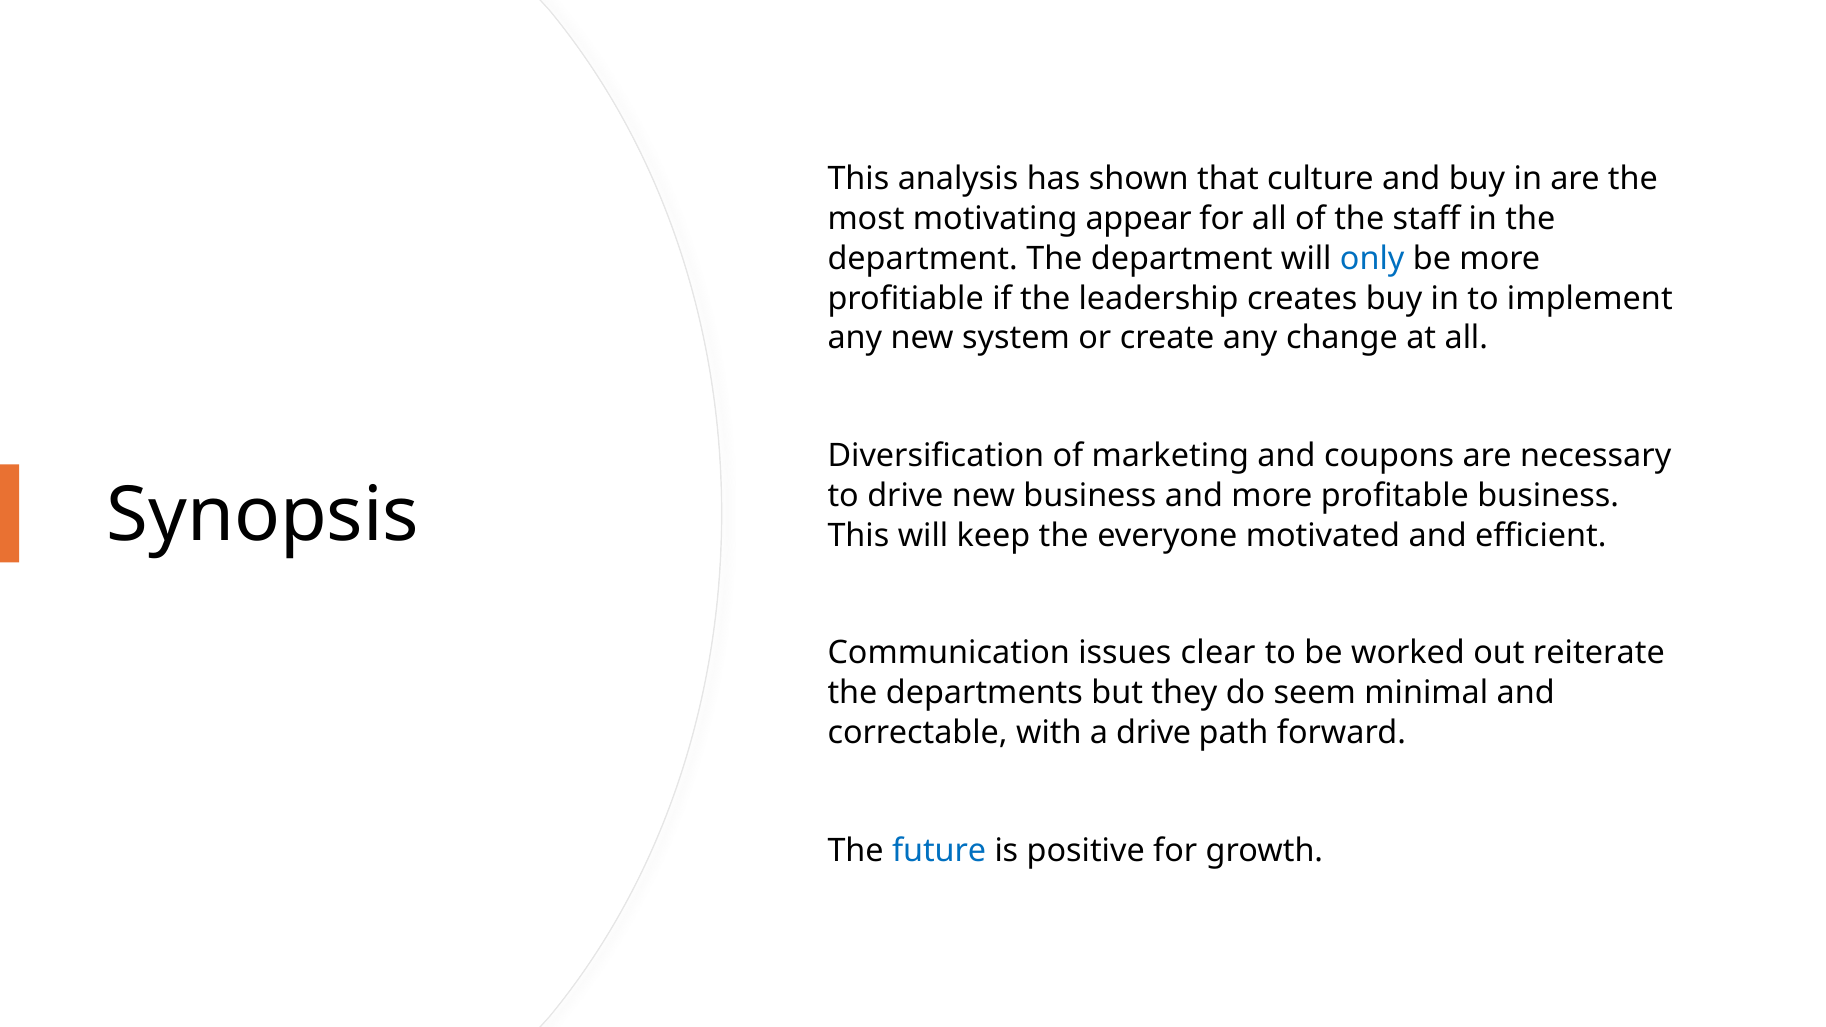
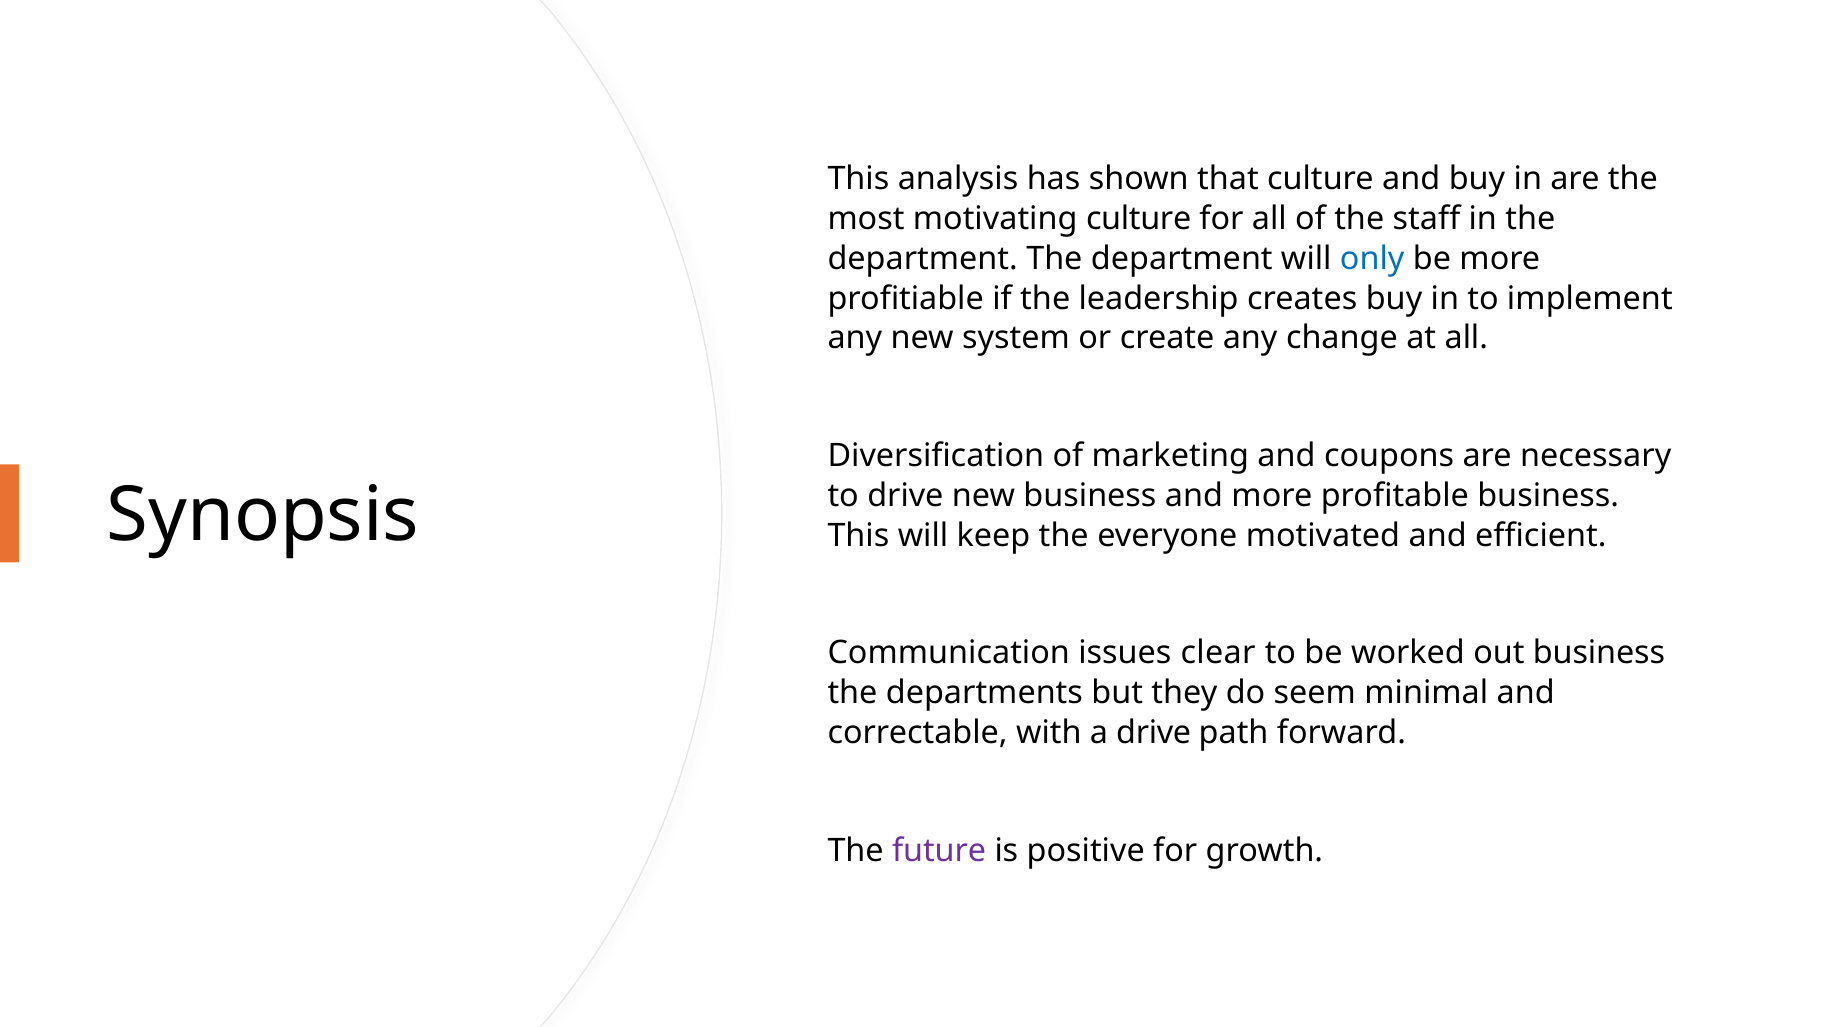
motivating appear: appear -> culture (1139, 219)
out reiterate: reiterate -> business (1599, 653)
future colour: blue -> purple (939, 851)
